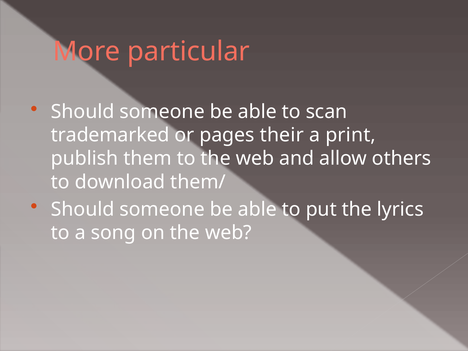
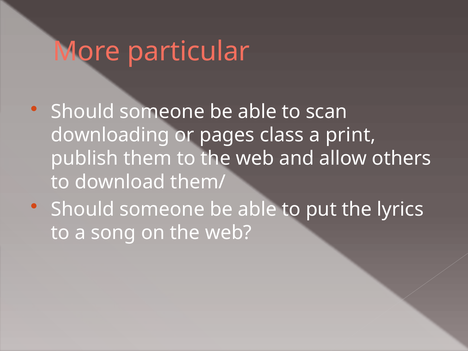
trademarked: trademarked -> downloading (110, 135)
their: their -> class (282, 135)
